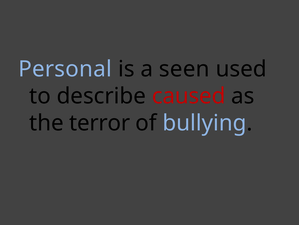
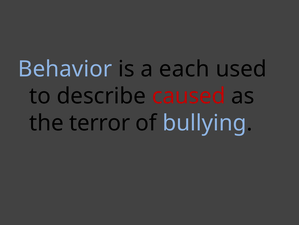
Personal: Personal -> Behavior (65, 69)
seen: seen -> each (184, 69)
